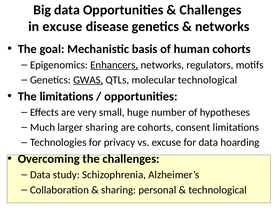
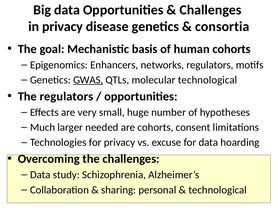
in excuse: excuse -> privacy (63, 27)
networks: networks -> consortia (222, 27)
Enhancers underline: present -> none (114, 65)
The limitations: limitations -> regulators (66, 97)
larger sharing: sharing -> needed (102, 128)
